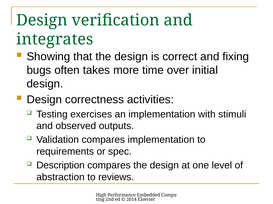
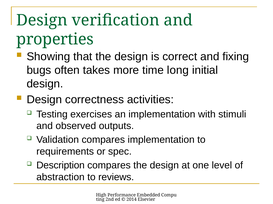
integrates: integrates -> properties (55, 39)
over: over -> long (178, 70)
